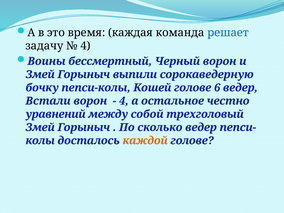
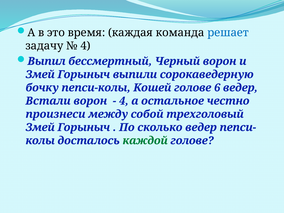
Воины: Воины -> Выпил (47, 61)
уравнений: уравнений -> произнеси (55, 114)
каждой colour: orange -> green (145, 141)
